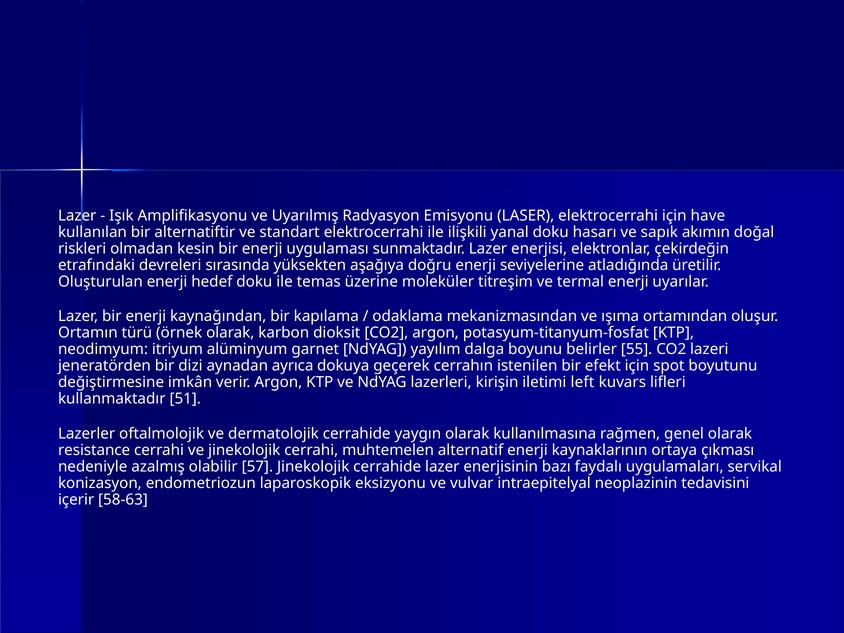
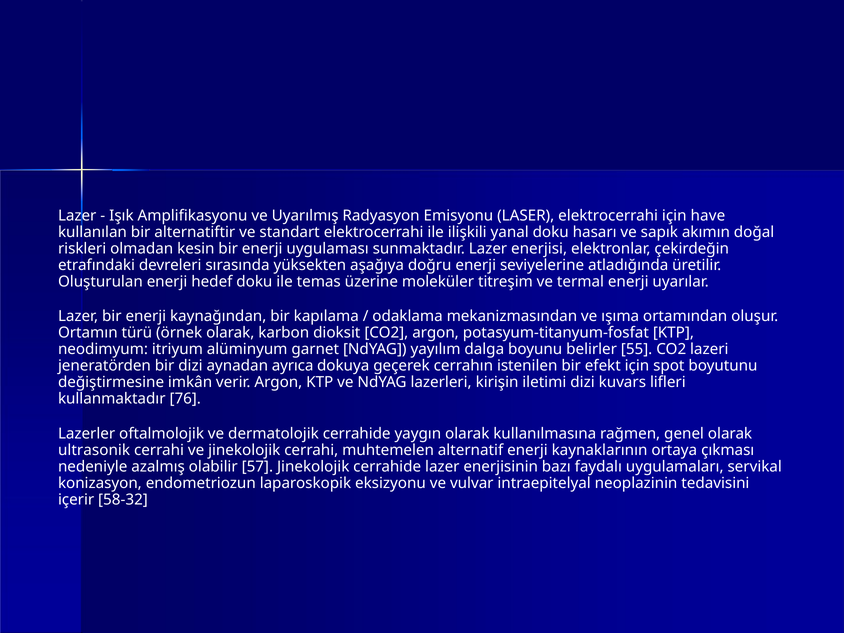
iletimi left: left -> dizi (583, 382)
51: 51 -> 76 (185, 399)
resistance: resistance -> ultrasonik (94, 450)
58-63: 58-63 -> 58-32 (123, 500)
